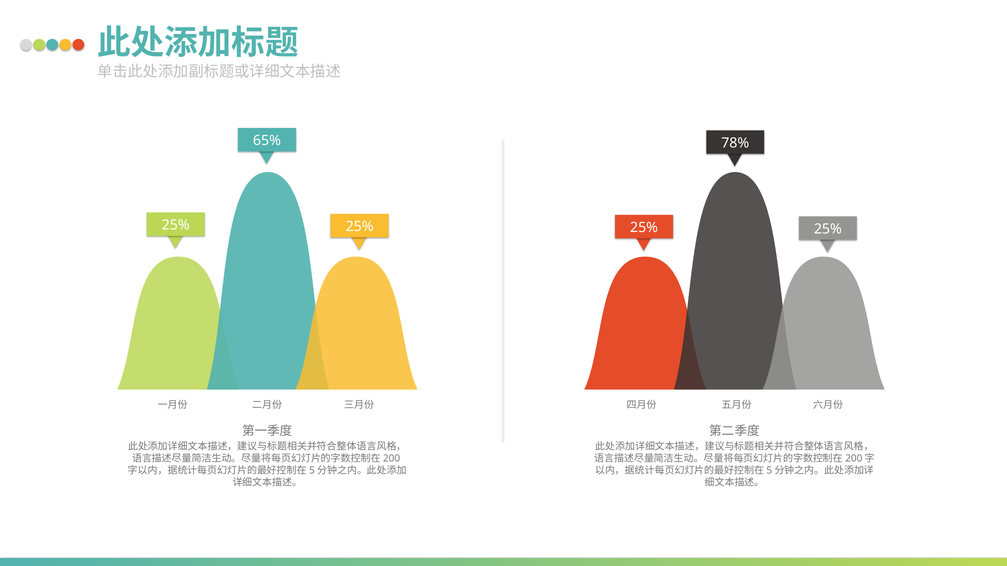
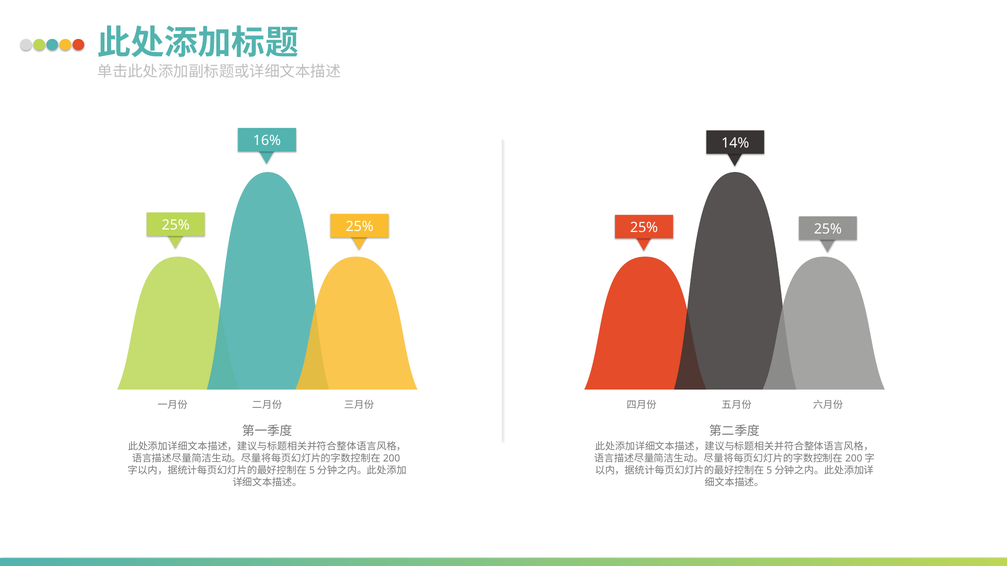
65%: 65% -> 16% (267, 141)
78%: 78% -> 14% (735, 143)
